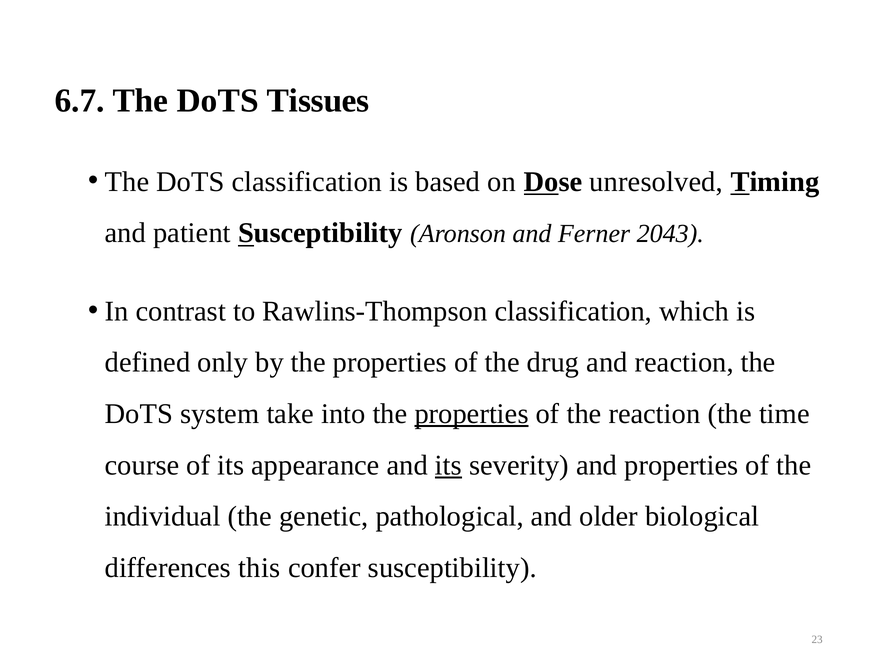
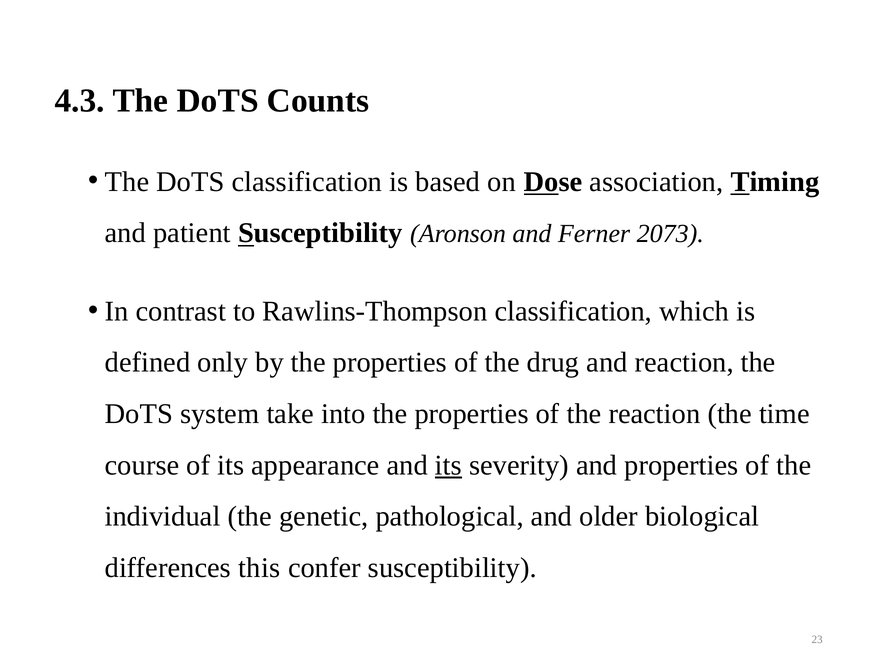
6.7: 6.7 -> 4.3 (80, 101)
Tissues: Tissues -> Counts (318, 101)
unresolved: unresolved -> association (656, 182)
2043: 2043 -> 2073 (670, 234)
properties underline: present -> none (472, 414)
